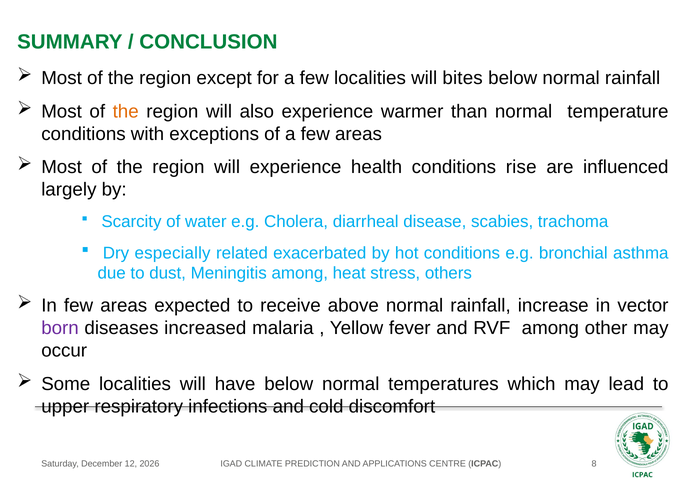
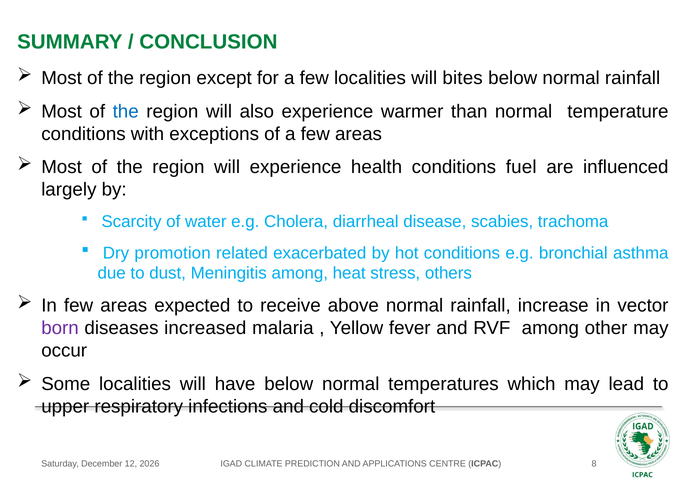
the colour: orange -> blue (126, 111)
rise: rise -> fuel (521, 167)
especially: especially -> promotion (173, 253)
